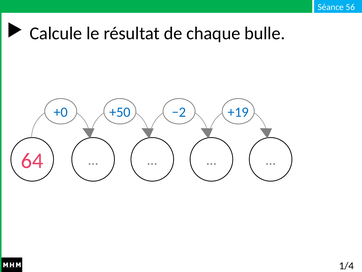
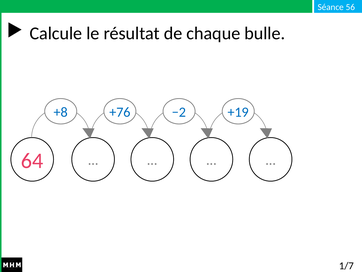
+0: +0 -> +8 (61, 112)
+50: +50 -> +76 (120, 112)
1/4: 1/4 -> 1/7 (346, 265)
